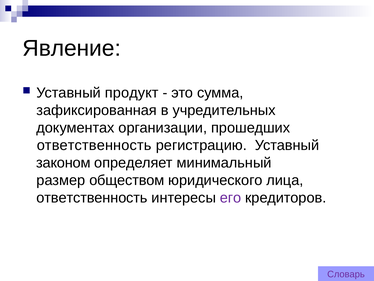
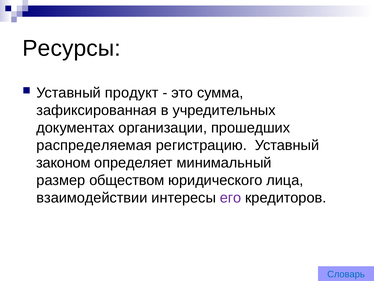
Явление: Явление -> Ресурсы (72, 48)
ответственность: ответственность -> распределяемая (94, 145)
ответственность: ответственность -> взаимодействии (92, 197)
Словарь colour: purple -> blue (346, 274)
